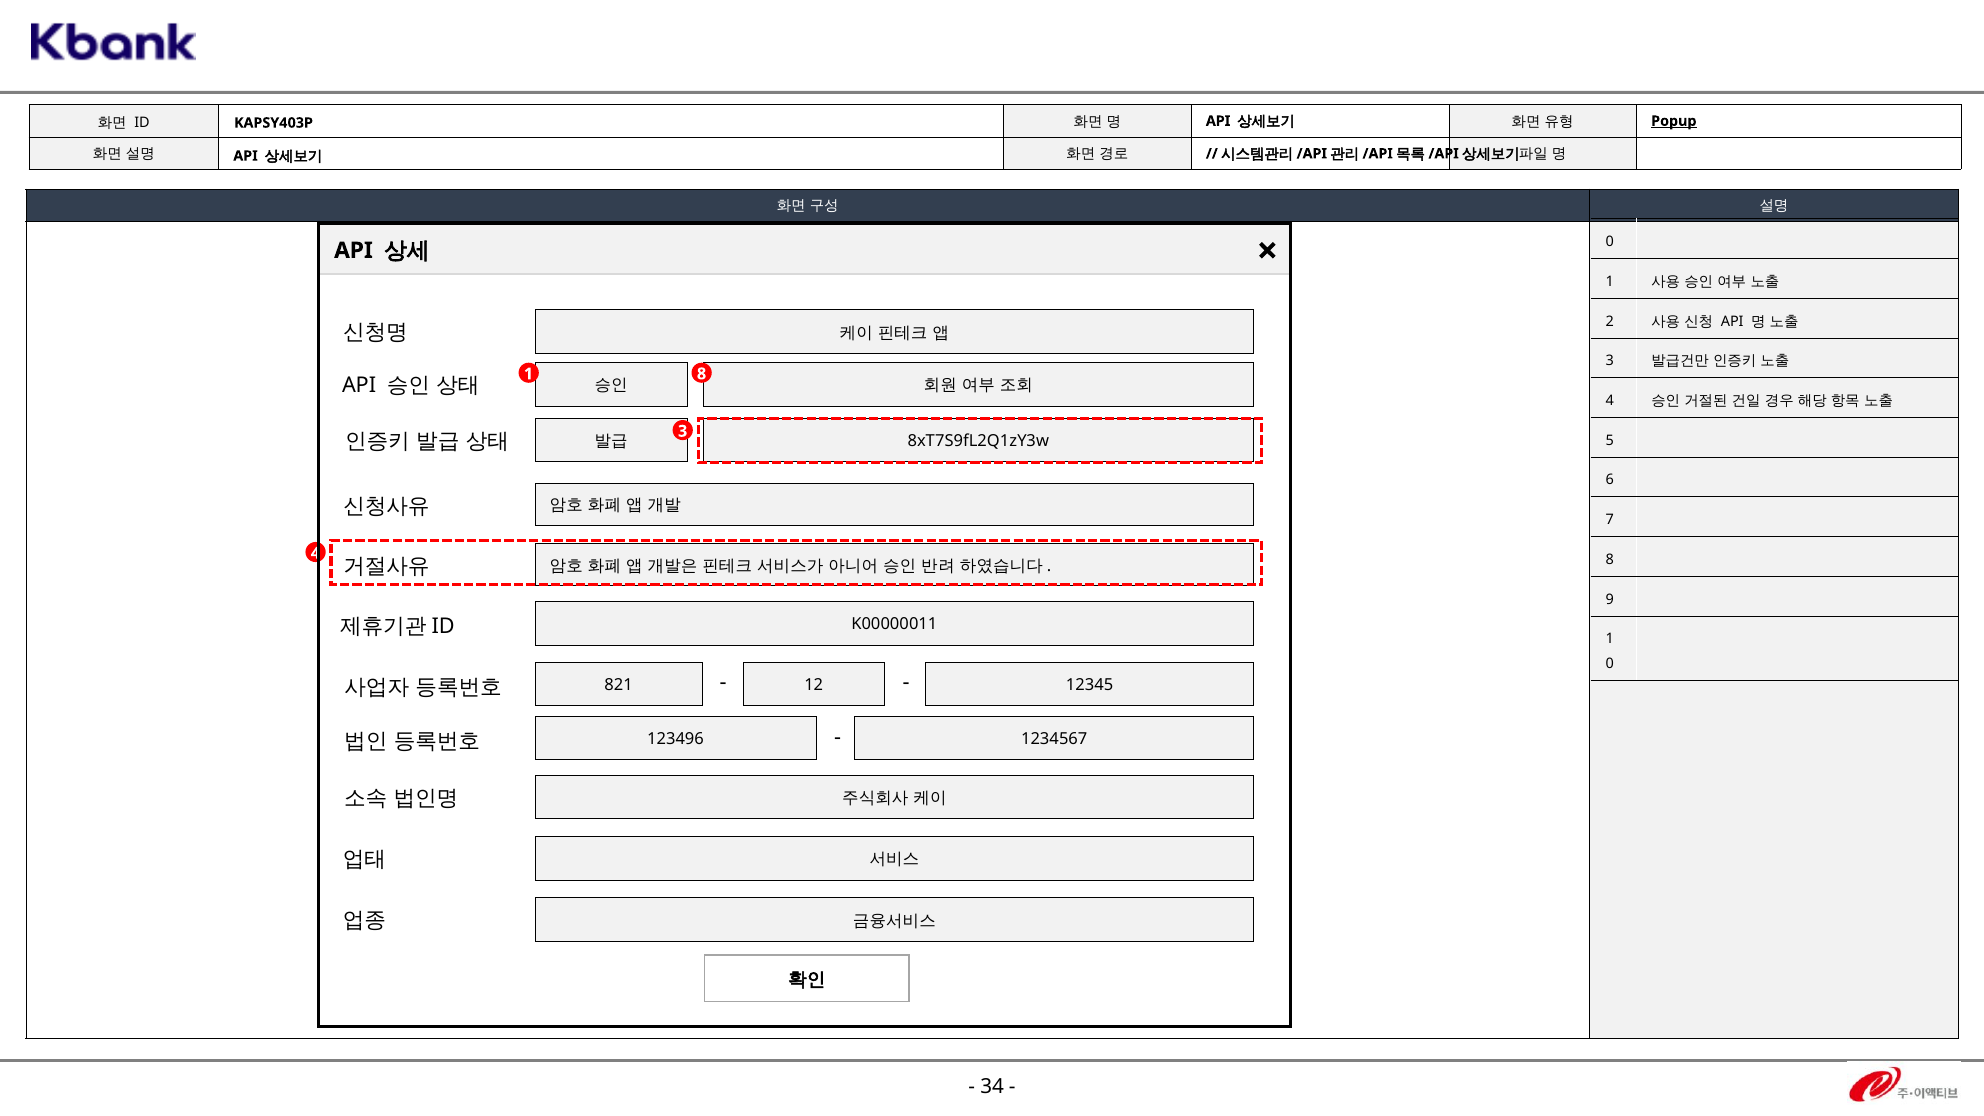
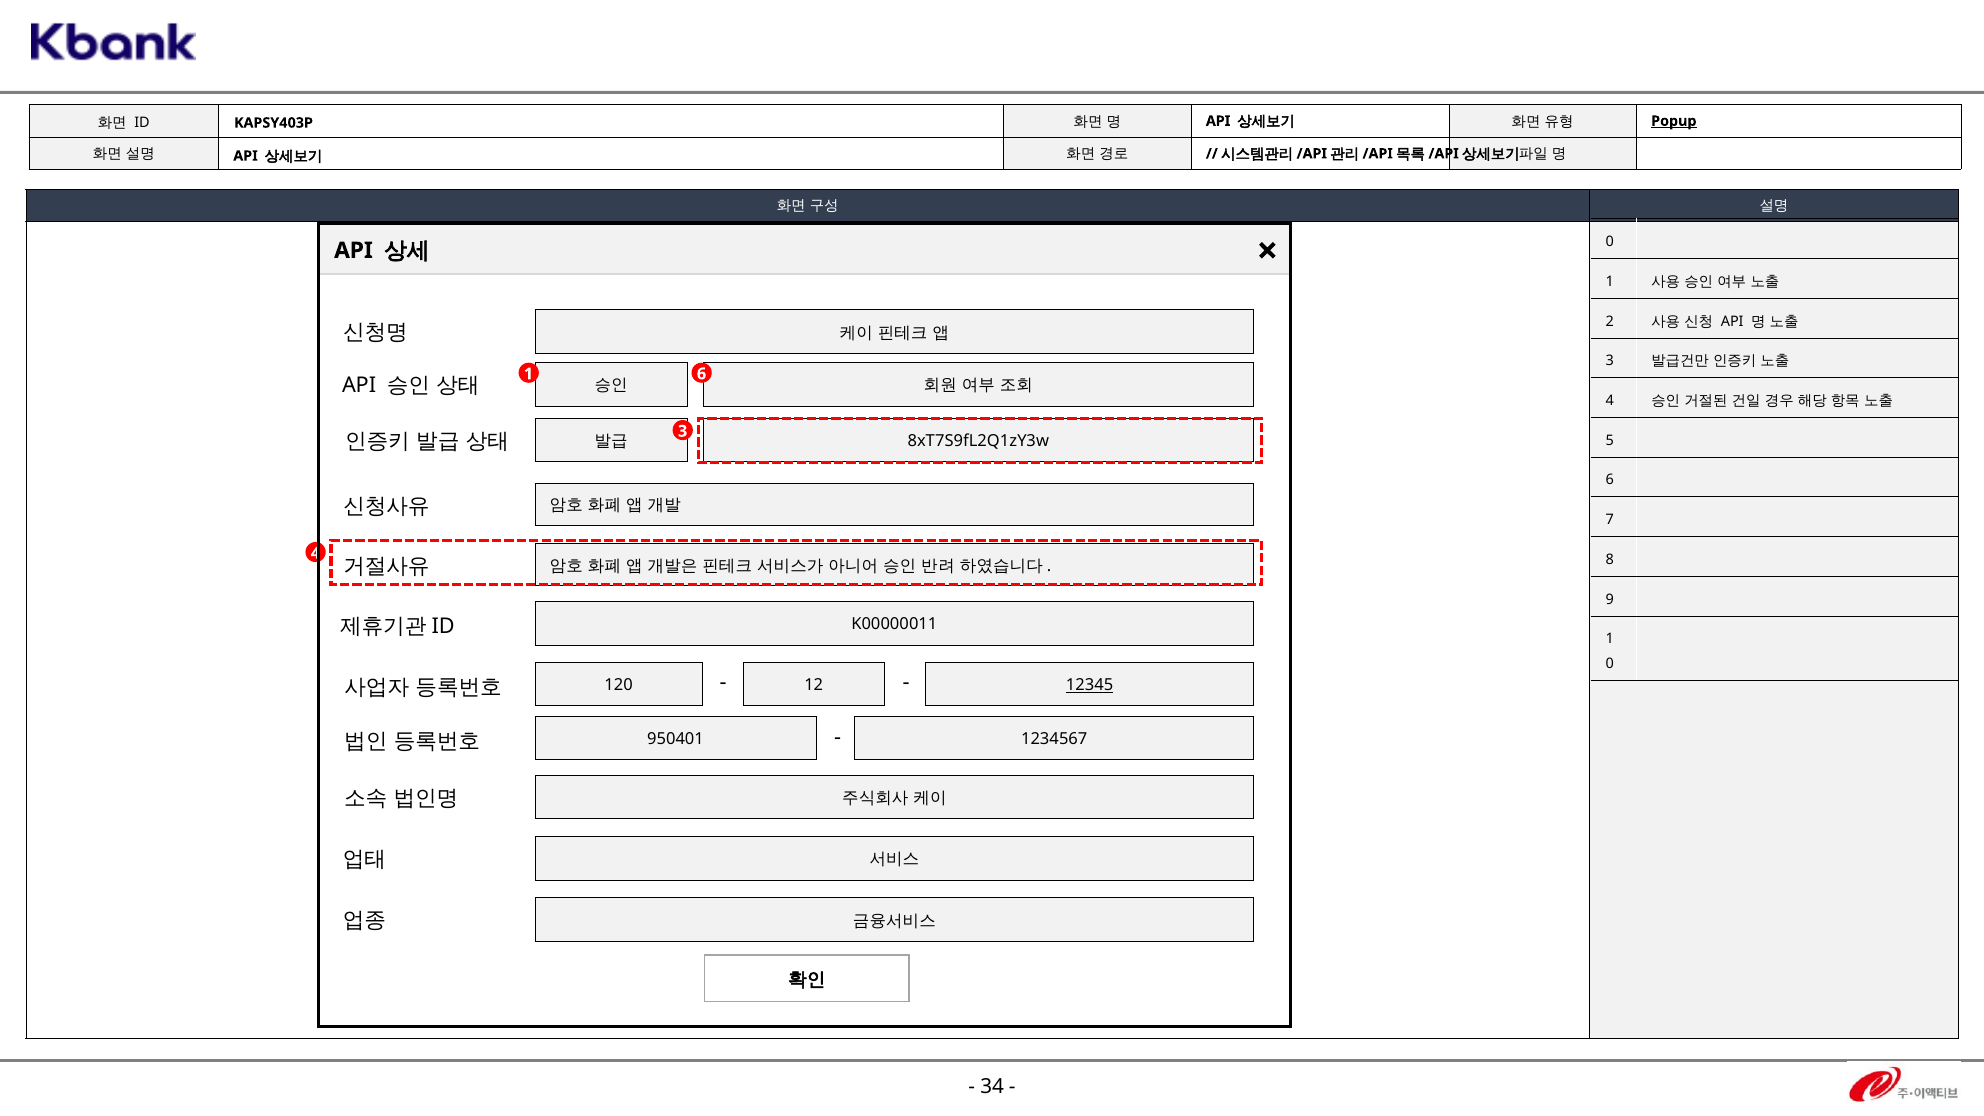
1 8: 8 -> 6 (702, 374)
821: 821 -> 120 (619, 685)
12345 underline: none -> present (1090, 685)
123496: 123496 -> 950401 (676, 739)
